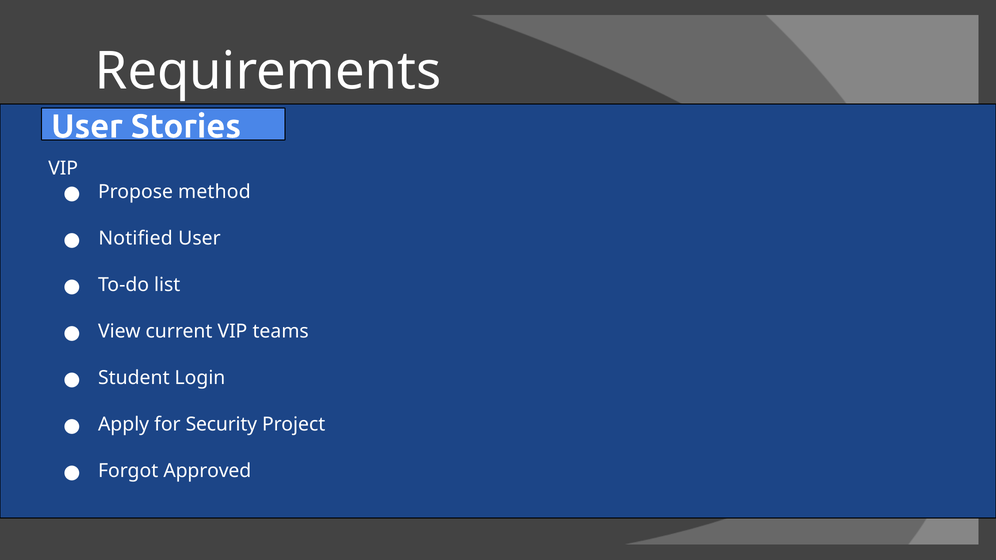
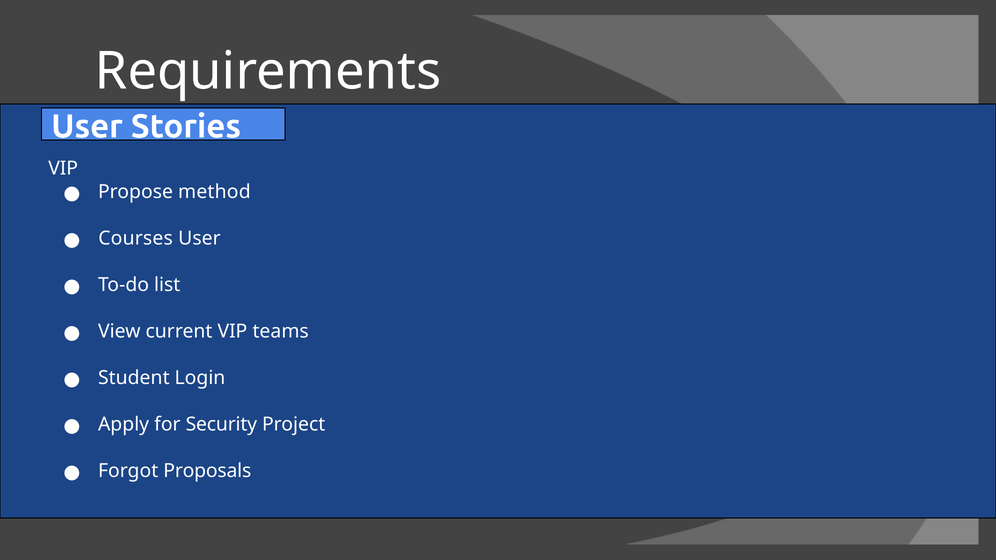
Notified: Notified -> Courses (136, 238)
Approved: Approved -> Proposals (207, 471)
